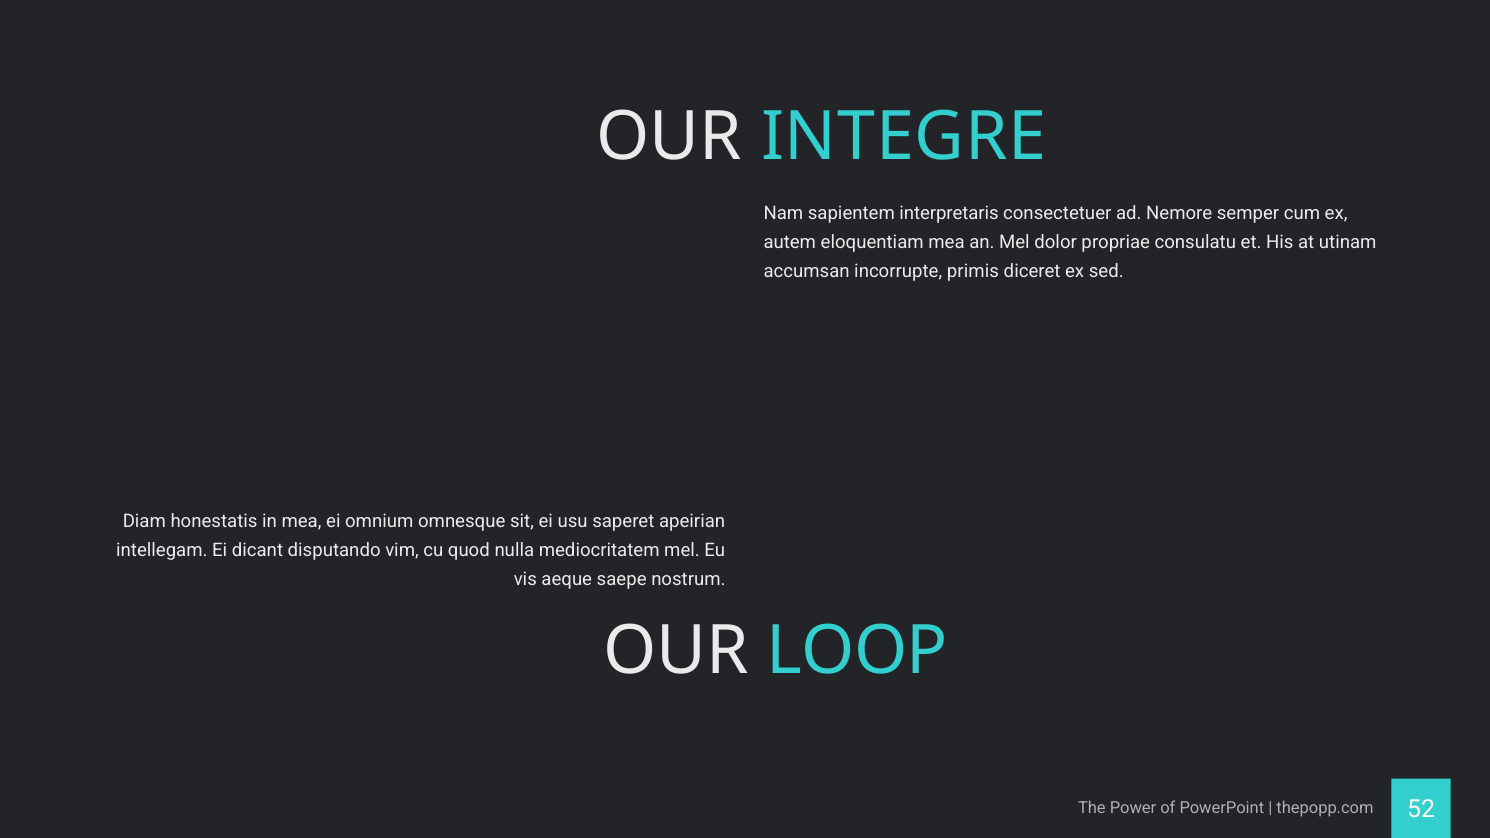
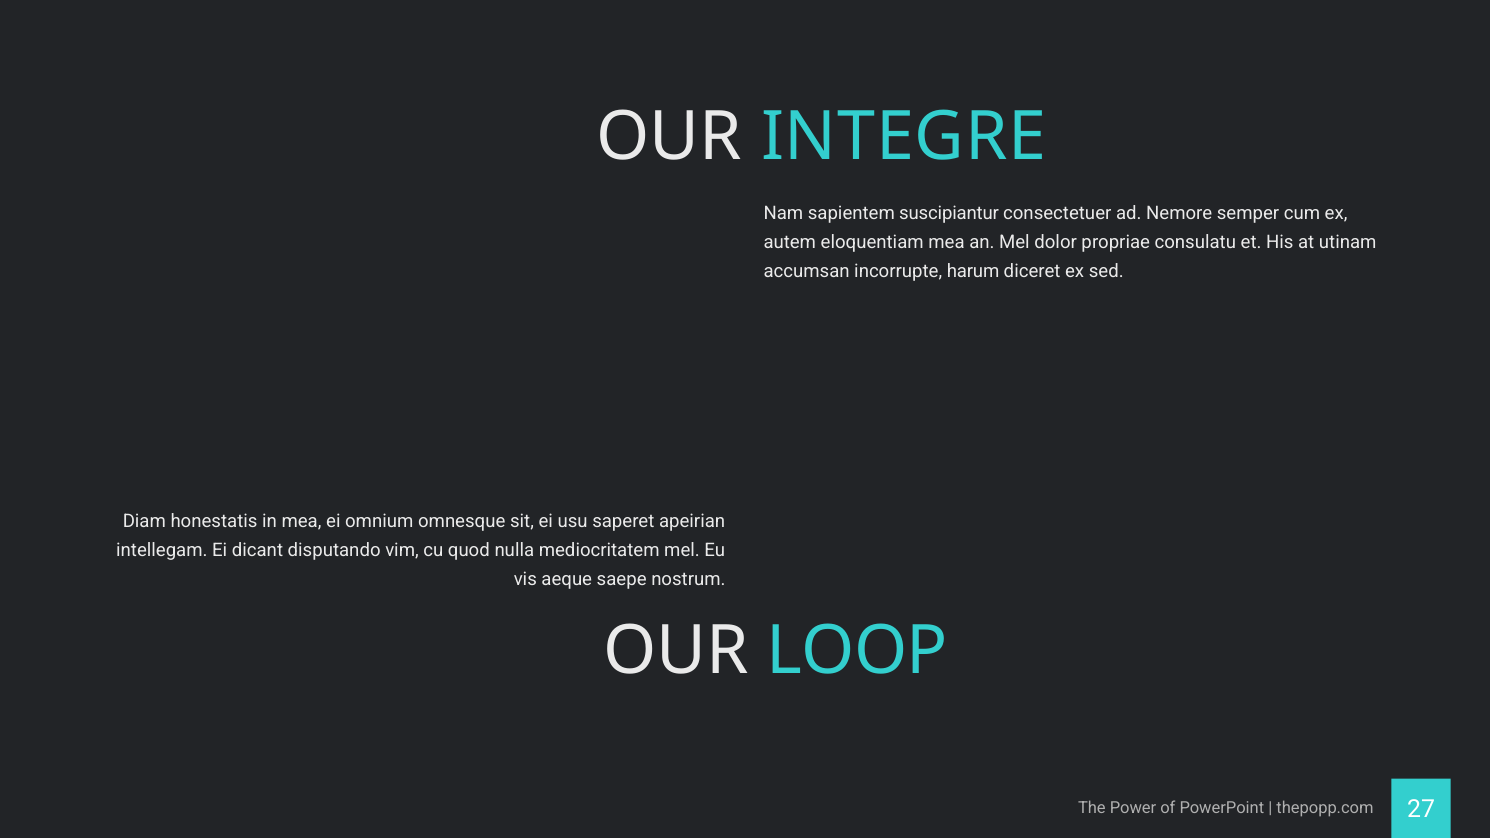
interpretaris: interpretaris -> suscipiantur (949, 213)
primis: primis -> harum (973, 271)
52: 52 -> 27 (1421, 809)
